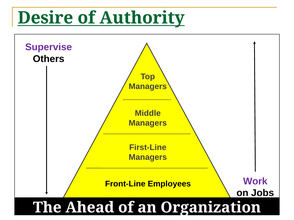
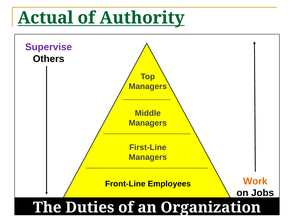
Desire: Desire -> Actual (45, 18)
Work colour: purple -> orange (255, 182)
Ahead: Ahead -> Duties (90, 208)
